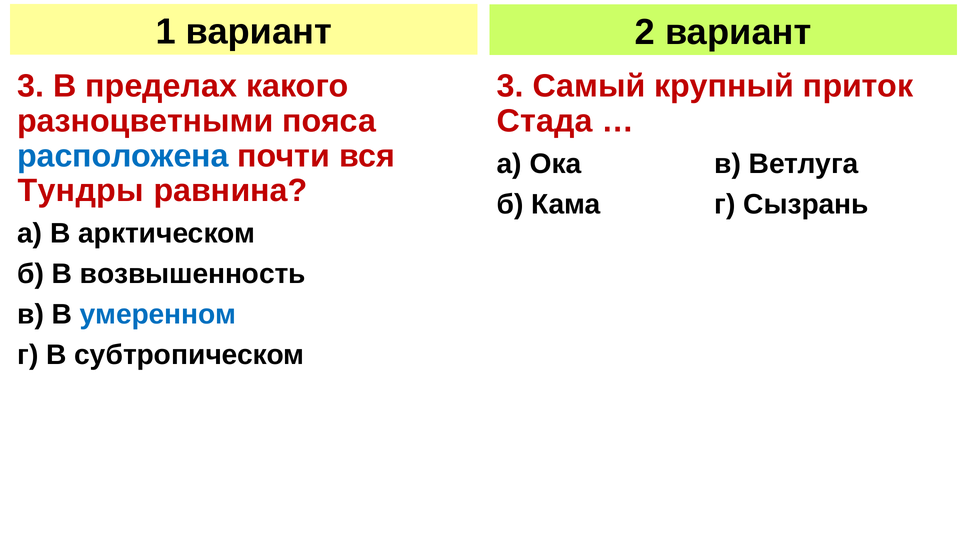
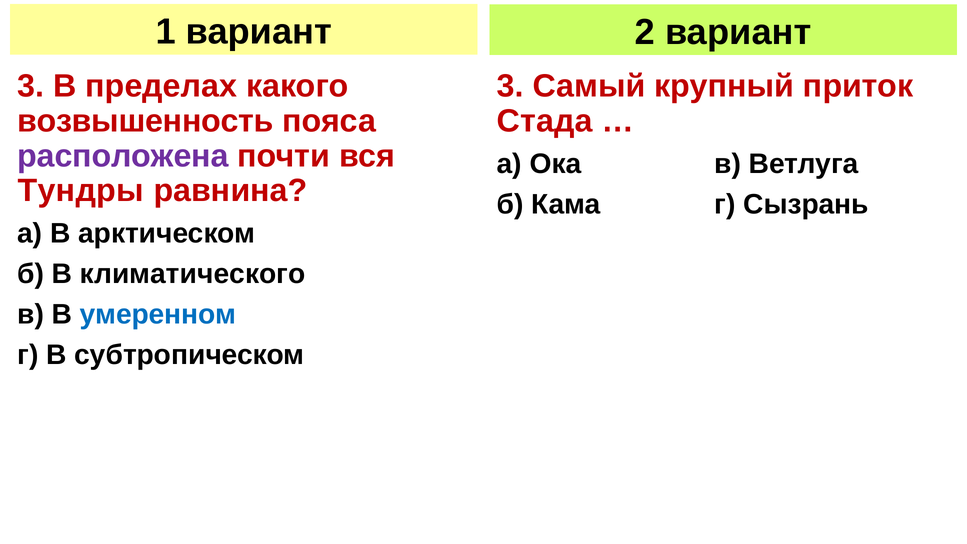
разноцветными: разноцветными -> возвышенность (145, 121)
расположена colour: blue -> purple (123, 156)
возвышенность: возвышенность -> климатического (193, 274)
